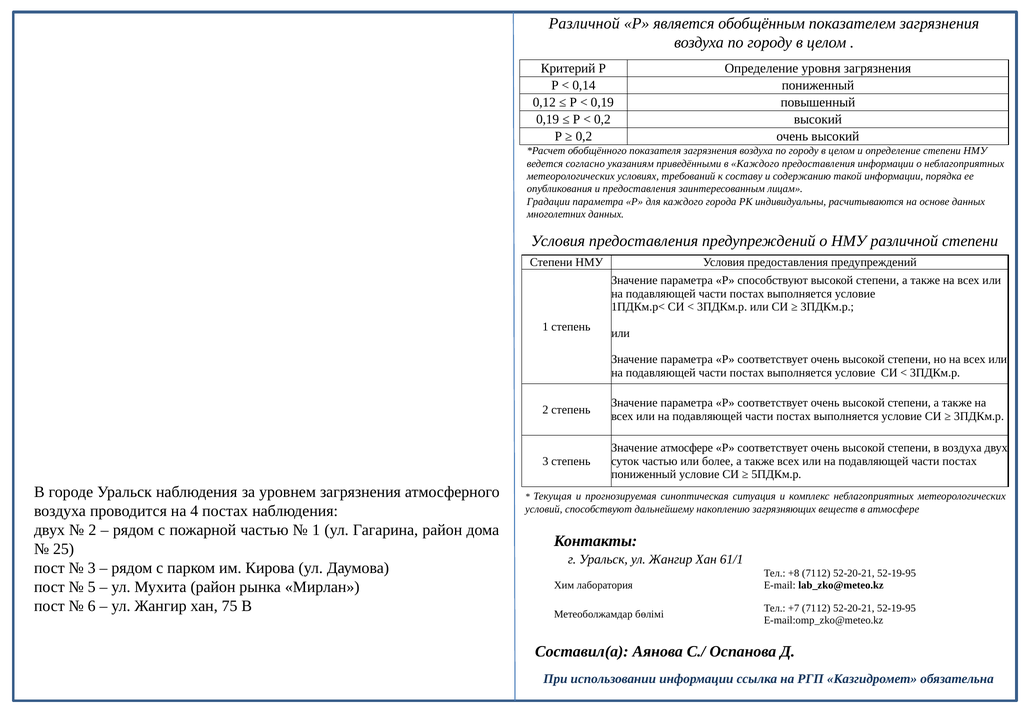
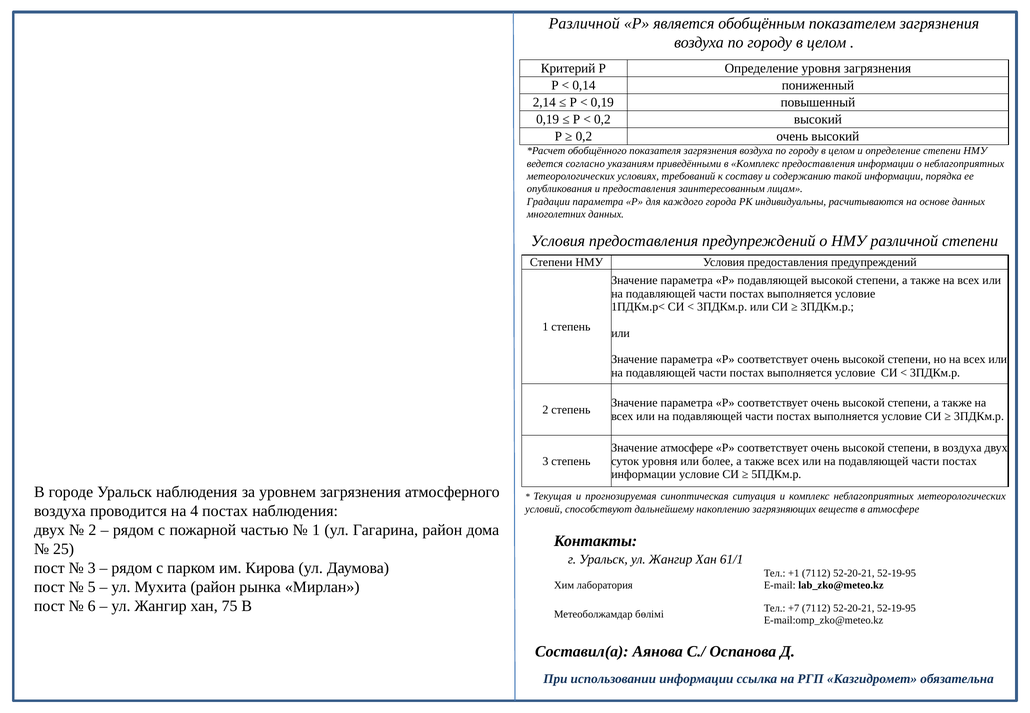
0,12: 0,12 -> 2,14 (544, 102)
в Каждого: Каждого -> Комплекс (755, 164)
Р способствуют: способствуют -> подавляющей (773, 281)
суток частью: частью -> уровня (660, 461)
пониженный: пониженный -> информации (644, 474)
+8: +8 -> +1 (794, 574)
